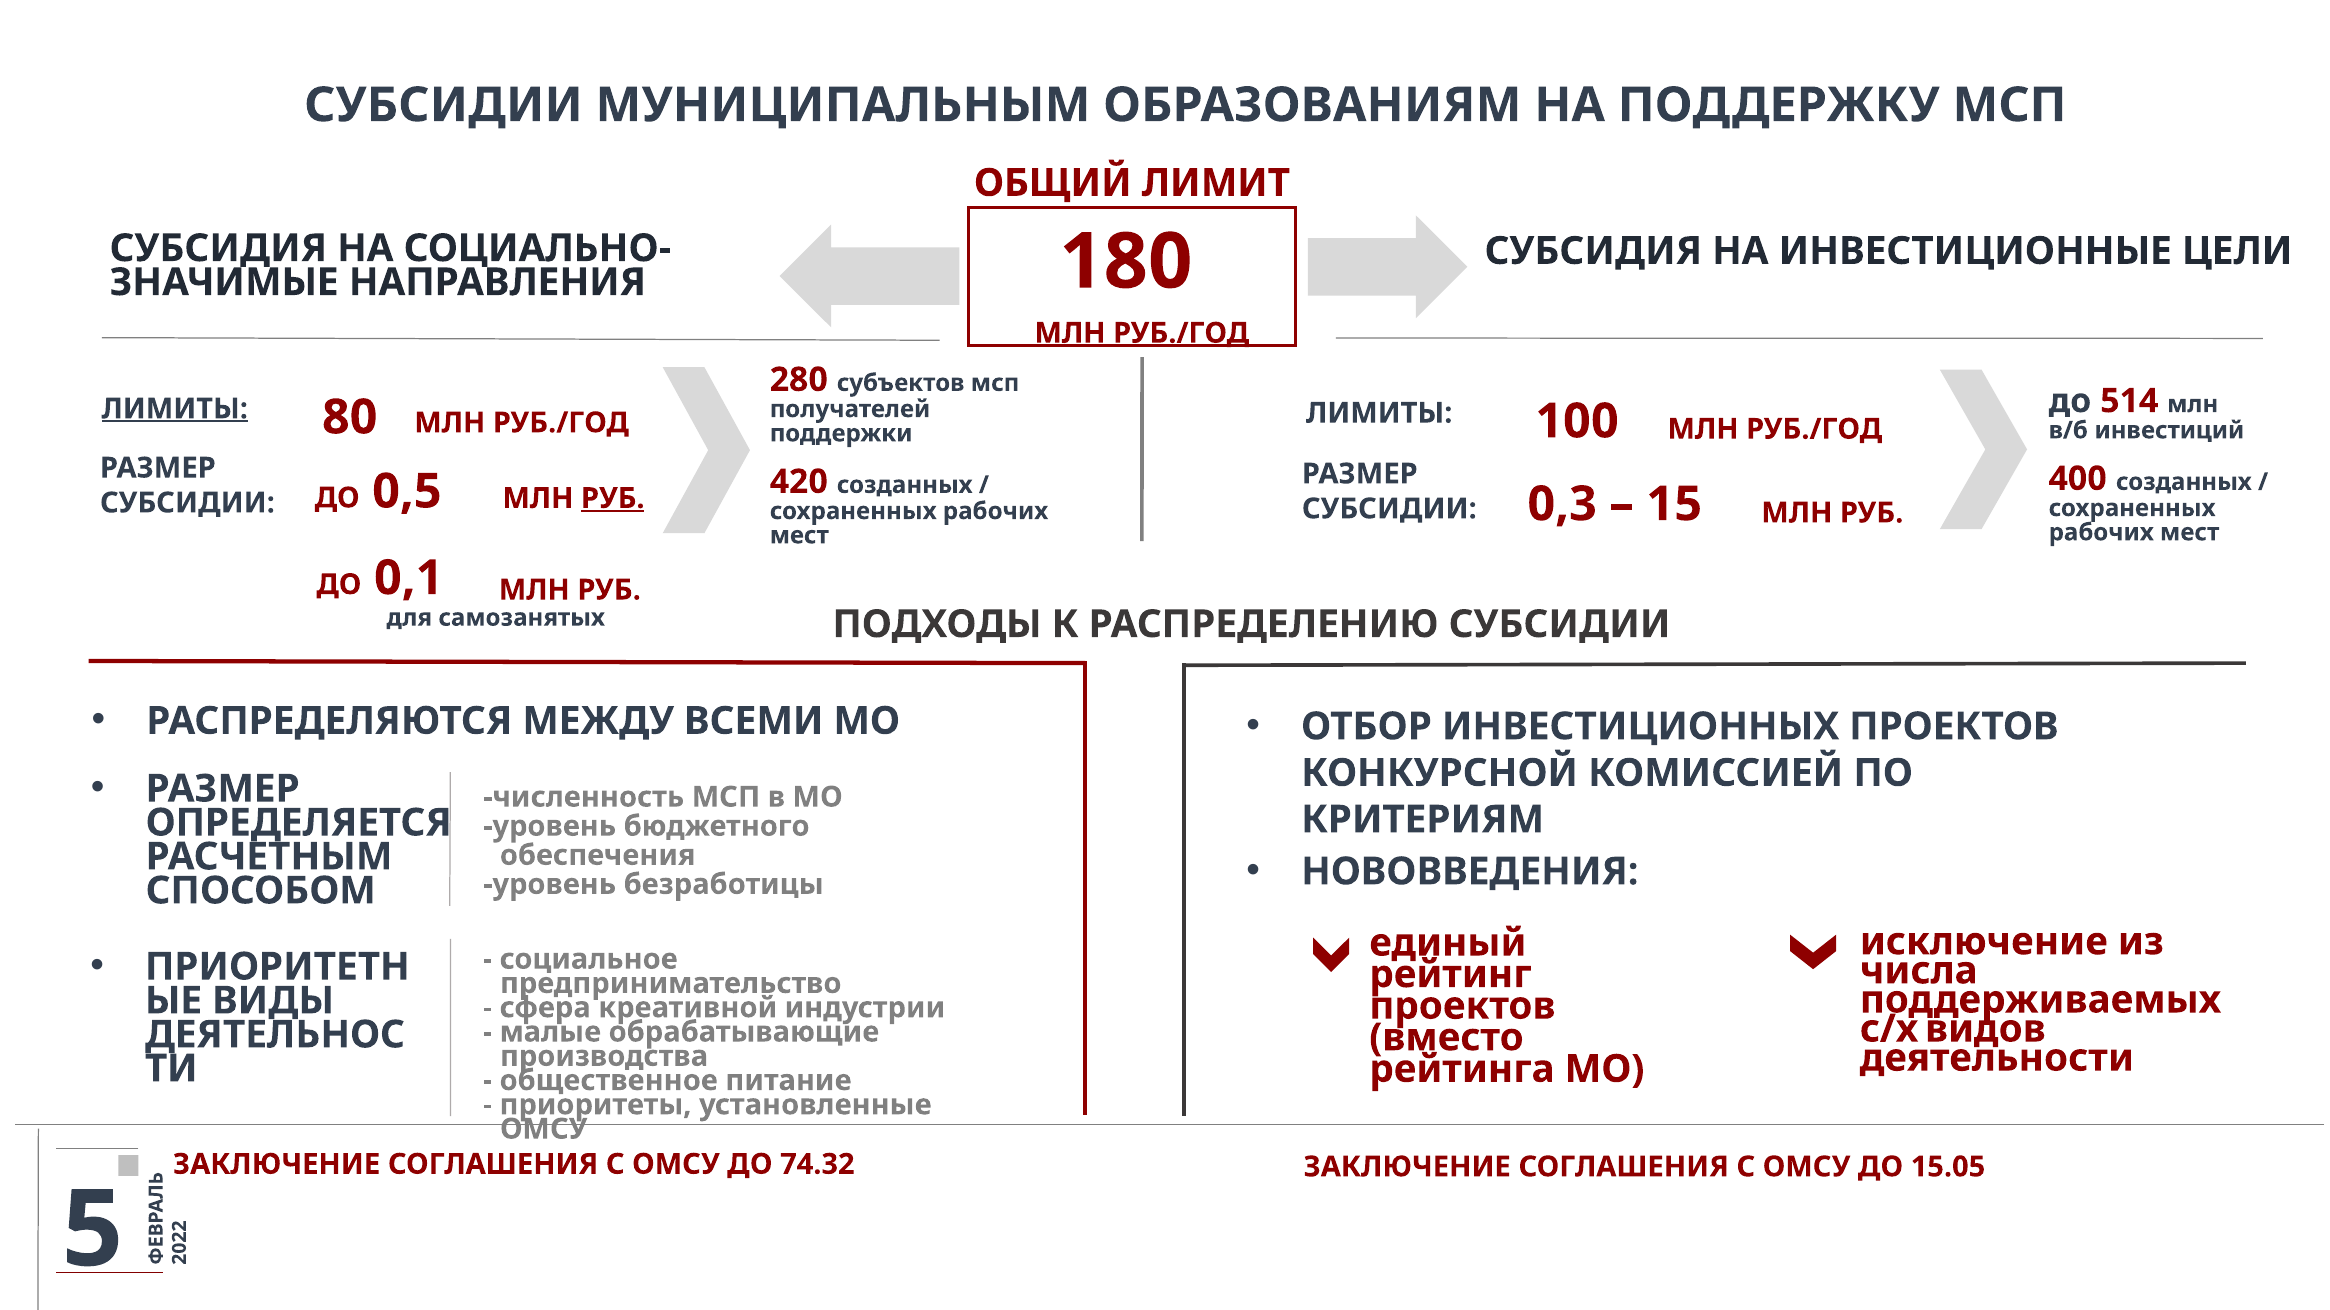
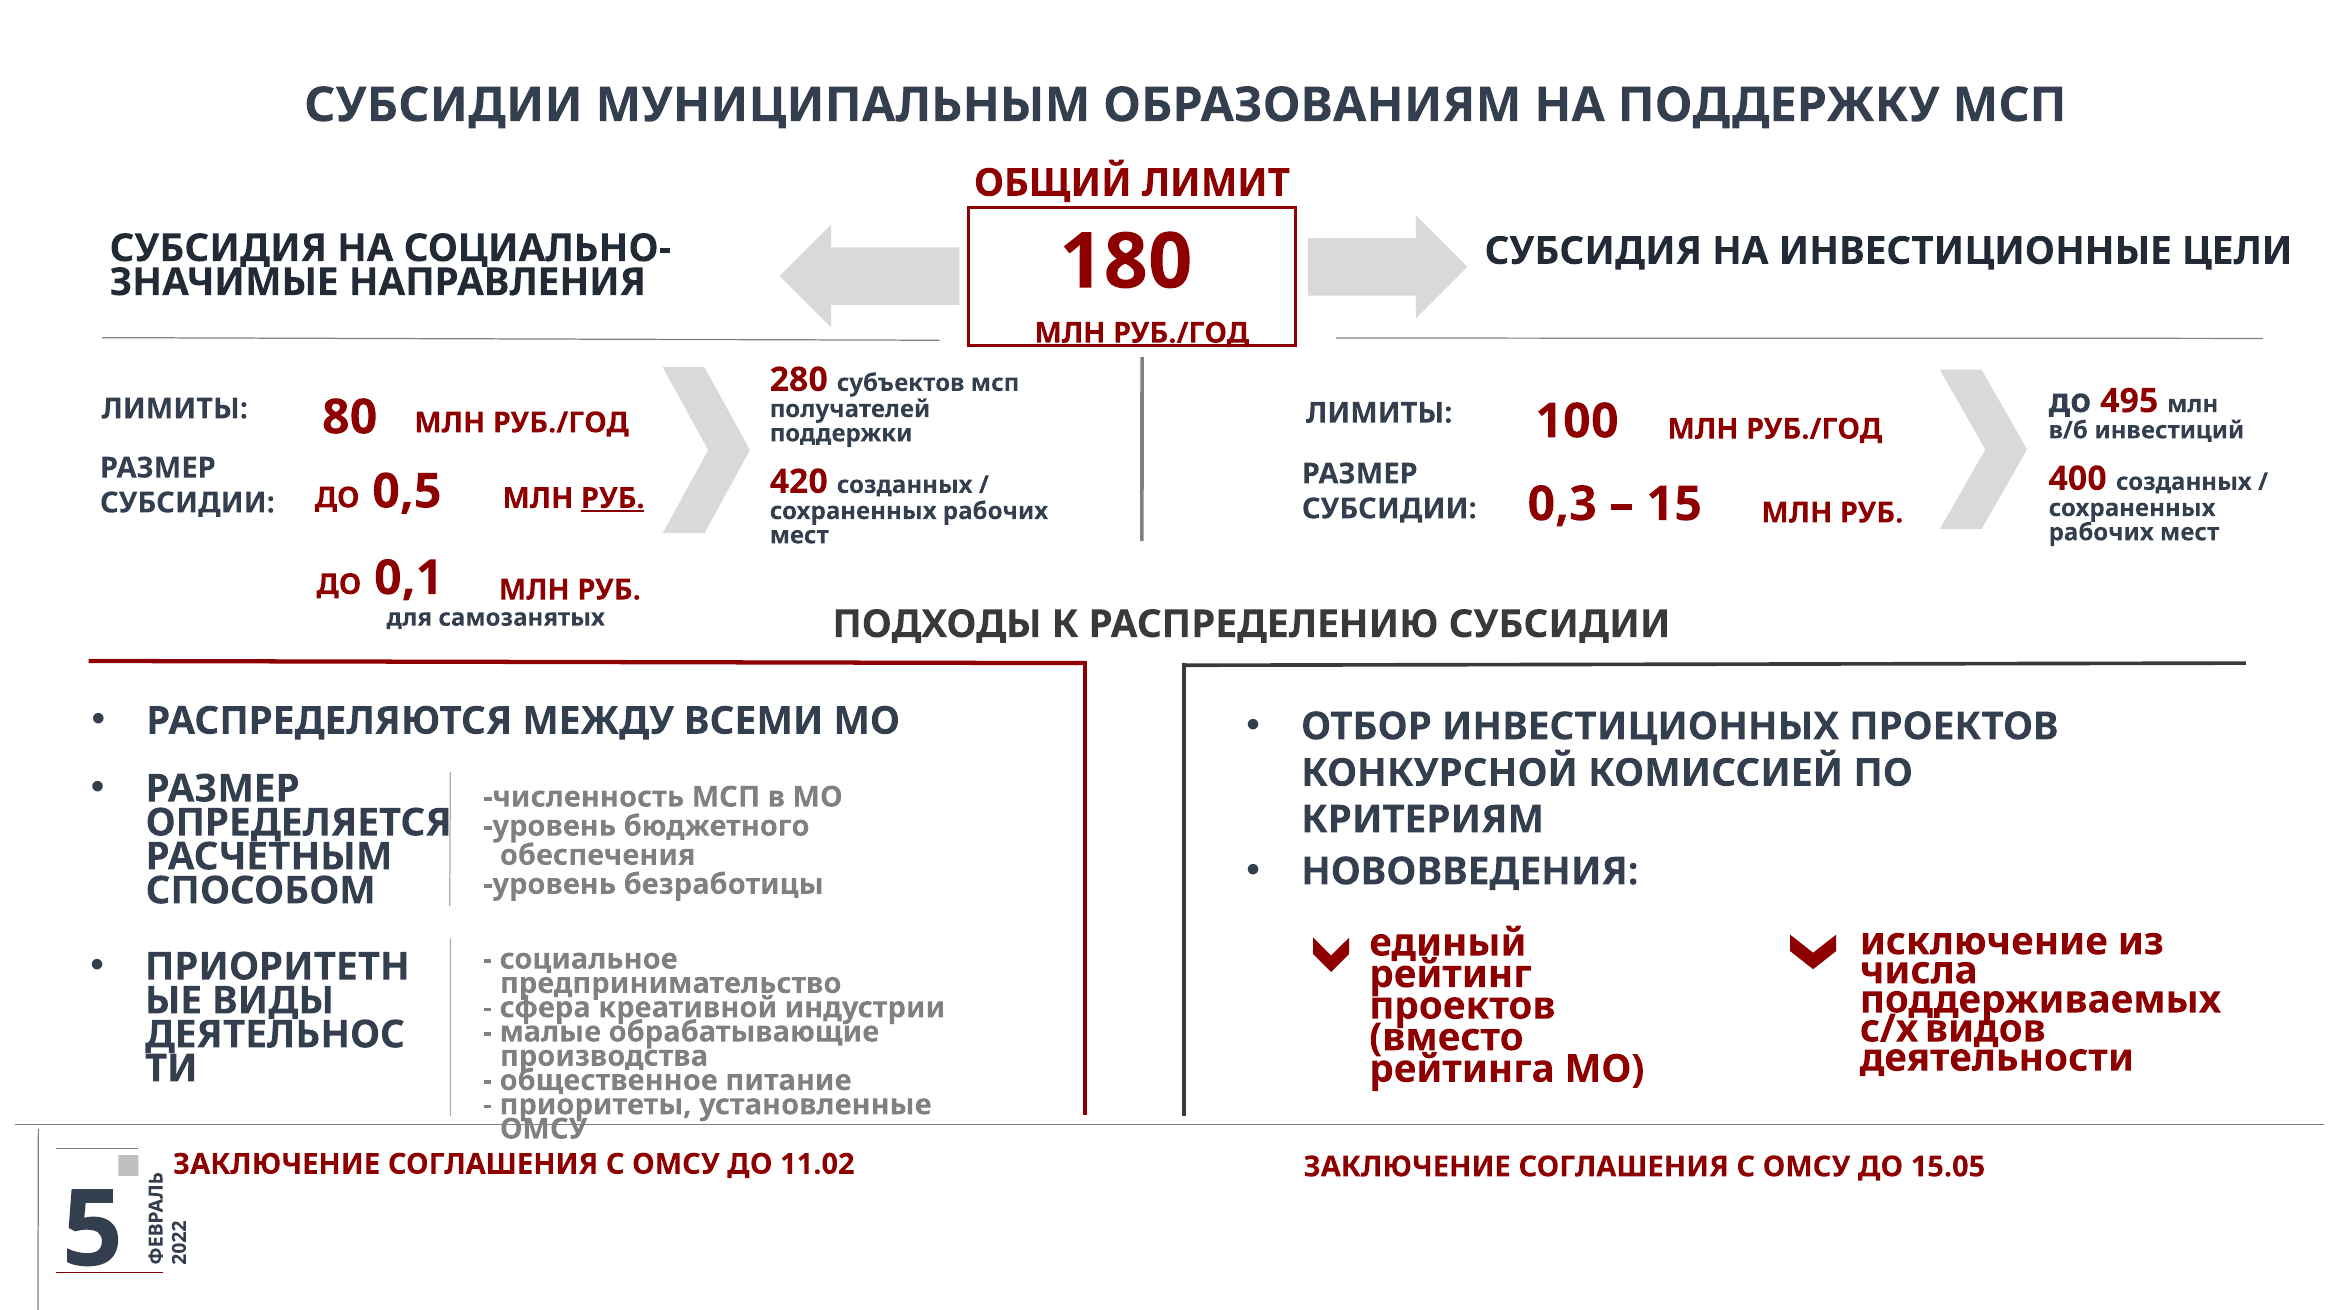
514: 514 -> 495 (2129, 401)
ЛИМИТЫ underline: present -> none (175, 409)
74.32: 74.32 -> 11.02 (817, 1165)
